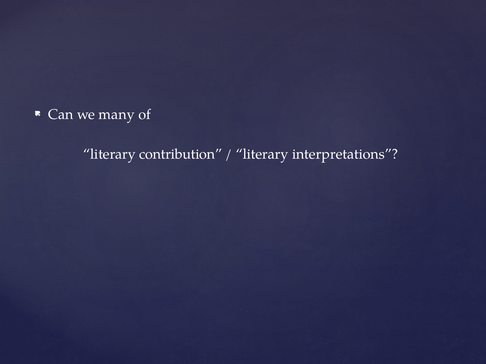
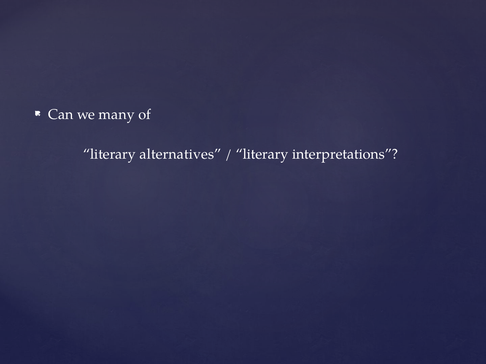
contribution: contribution -> alternatives (180, 154)
